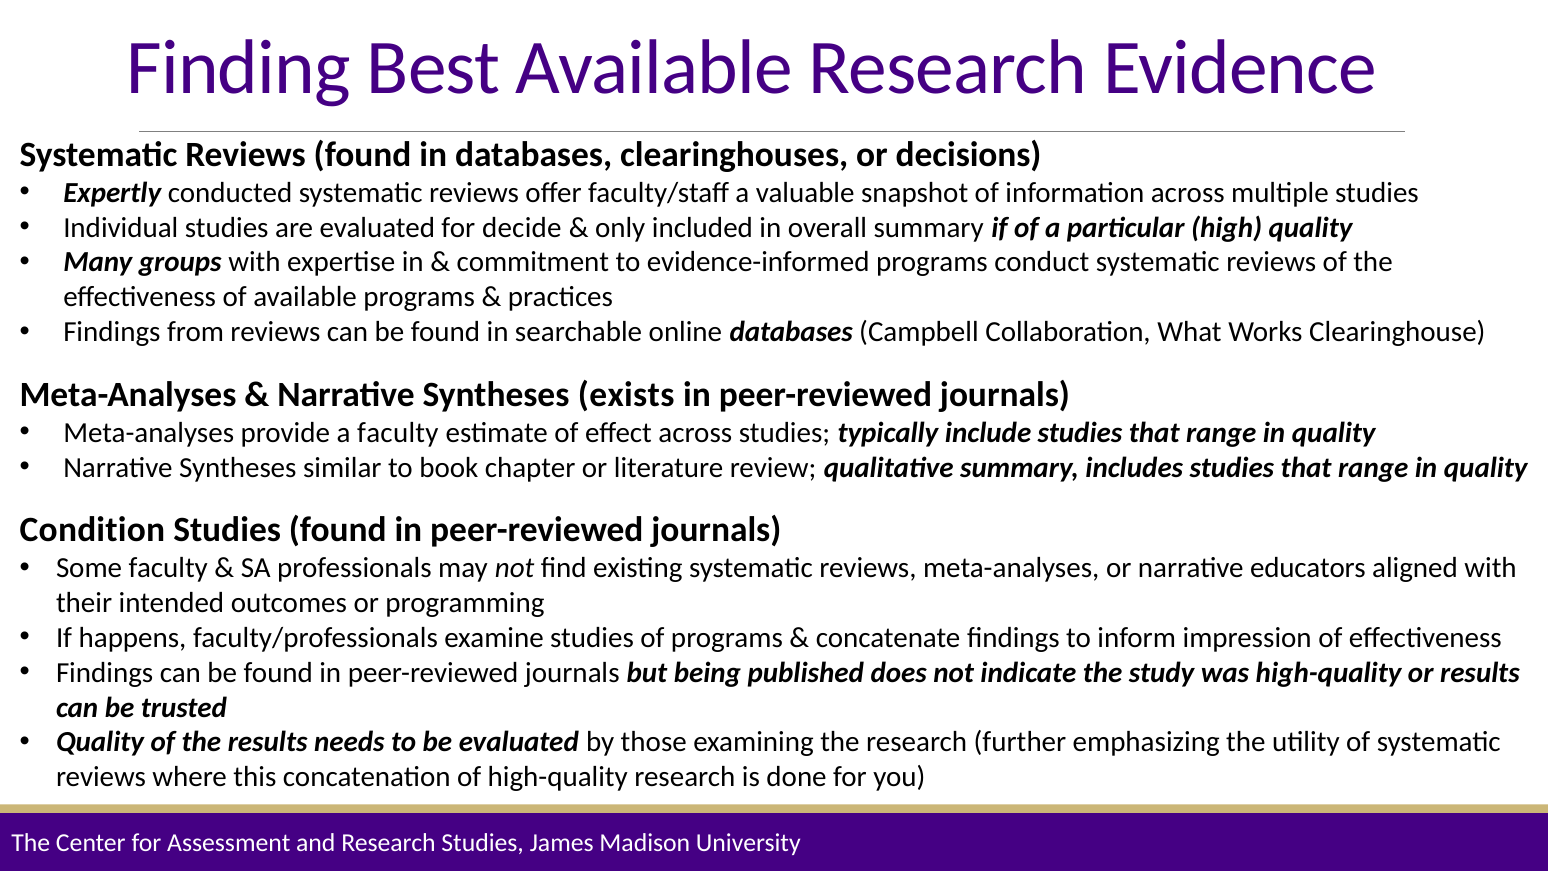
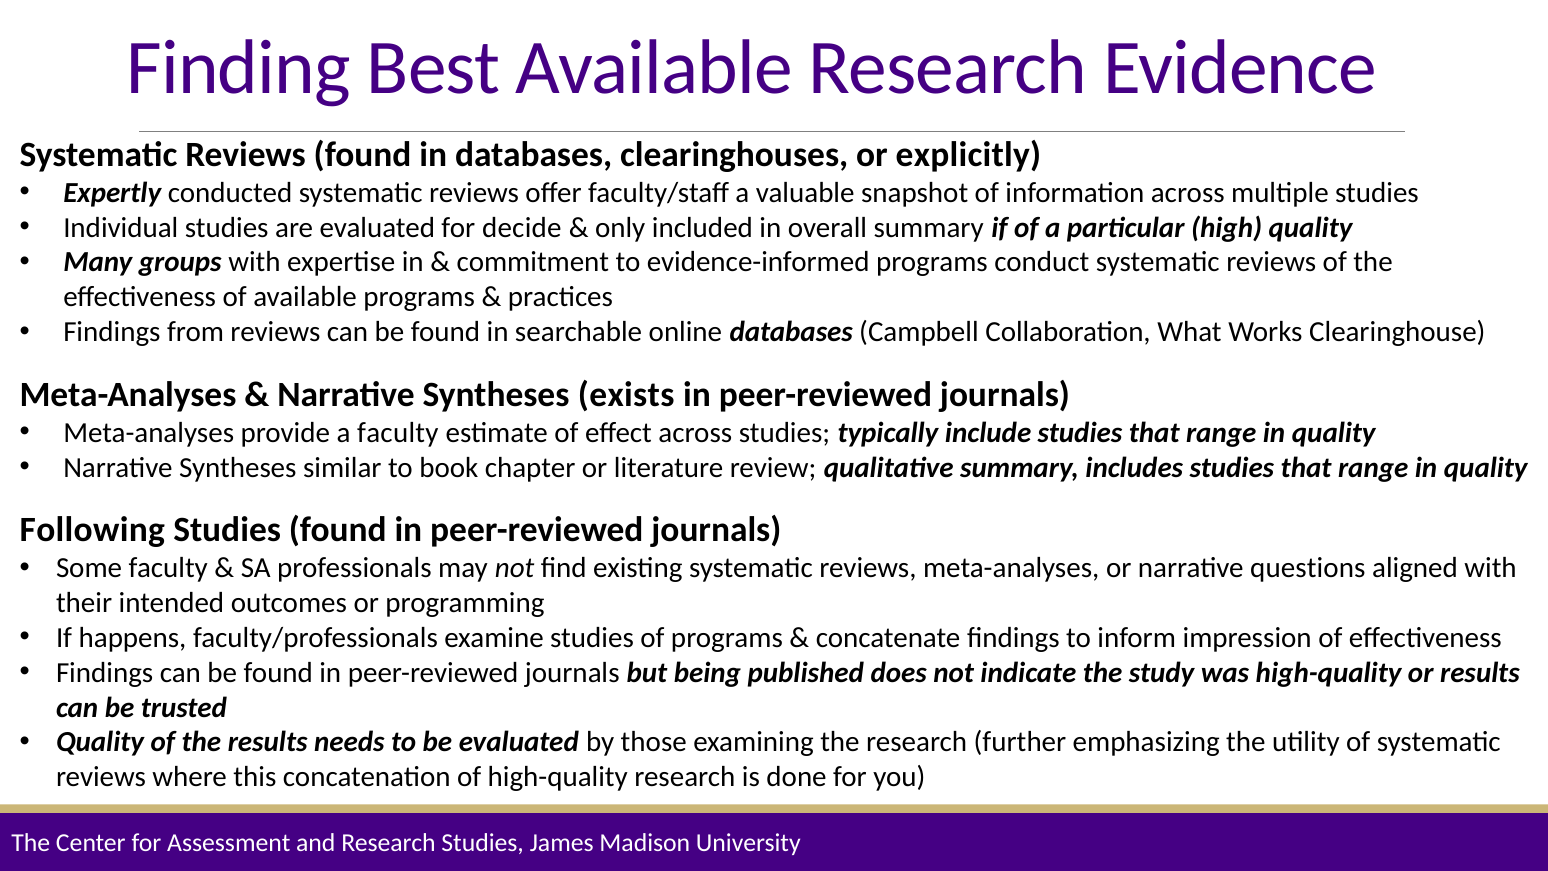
decisions: decisions -> explicitly (968, 154)
Condition: Condition -> Following (92, 530)
educators: educators -> questions (1308, 568)
